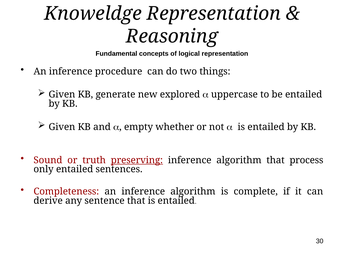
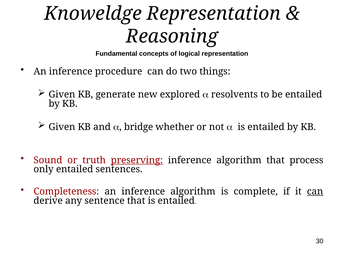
uppercase: uppercase -> resolvents (234, 95)
empty: empty -> bridge (139, 127)
can underline: none -> present (315, 191)
